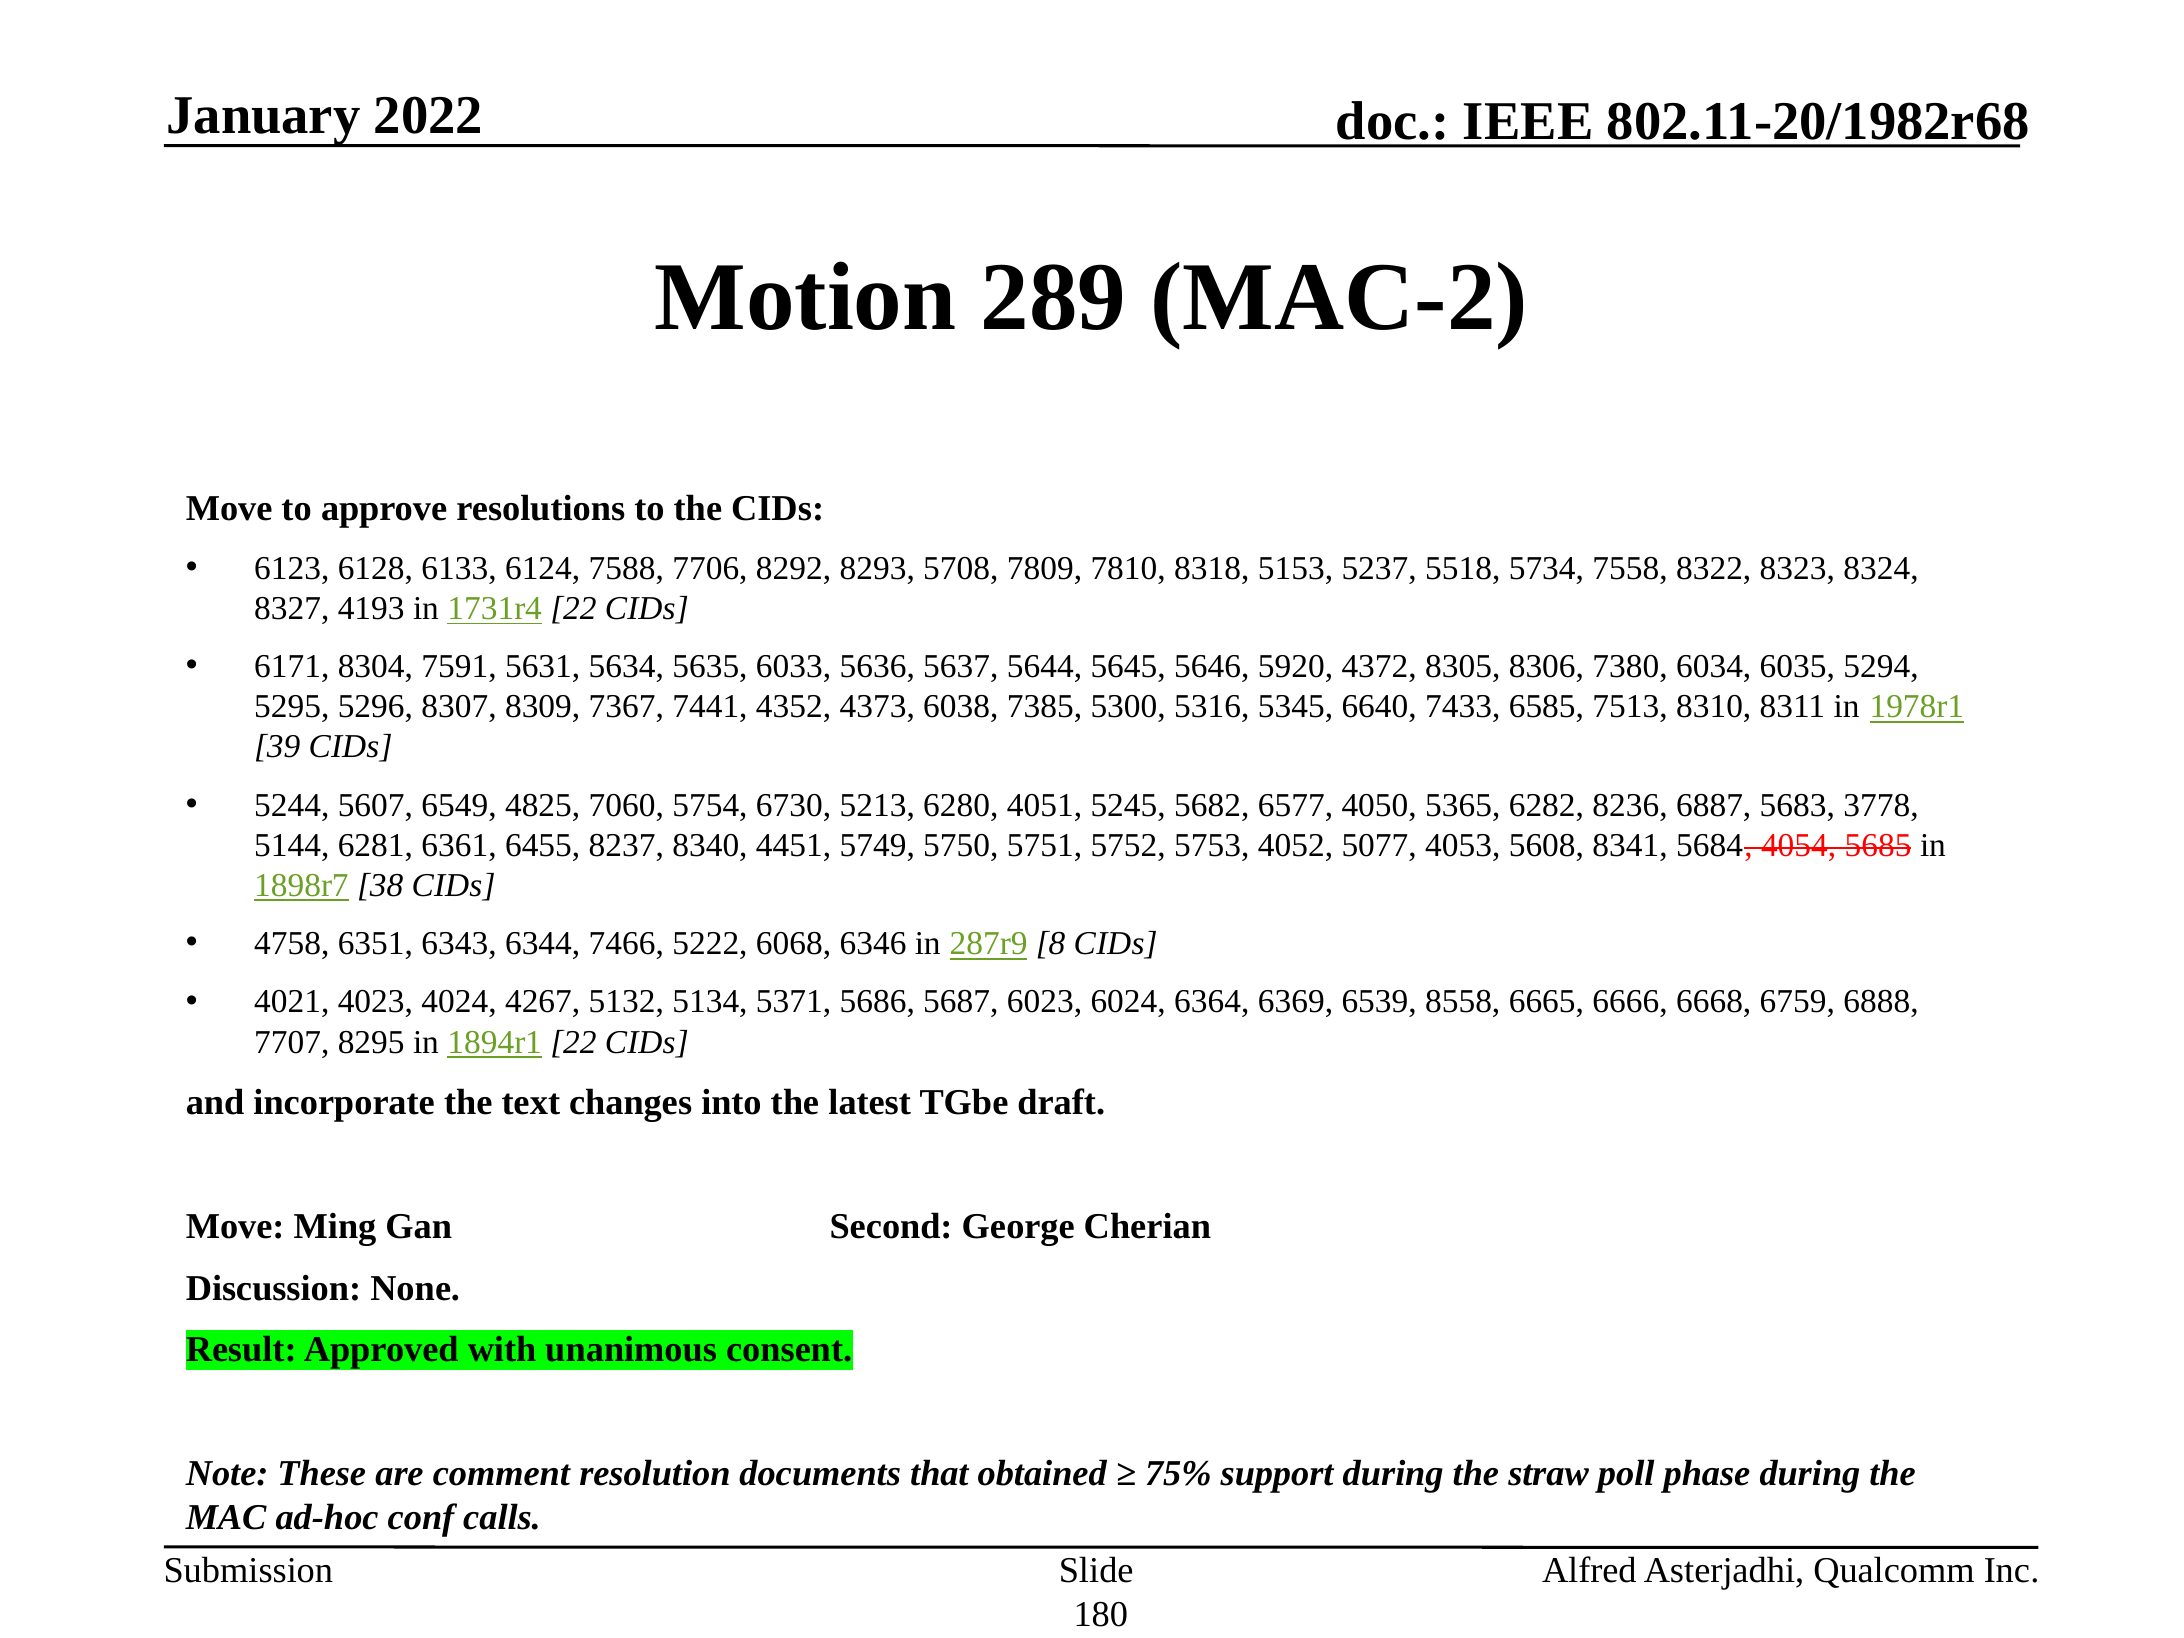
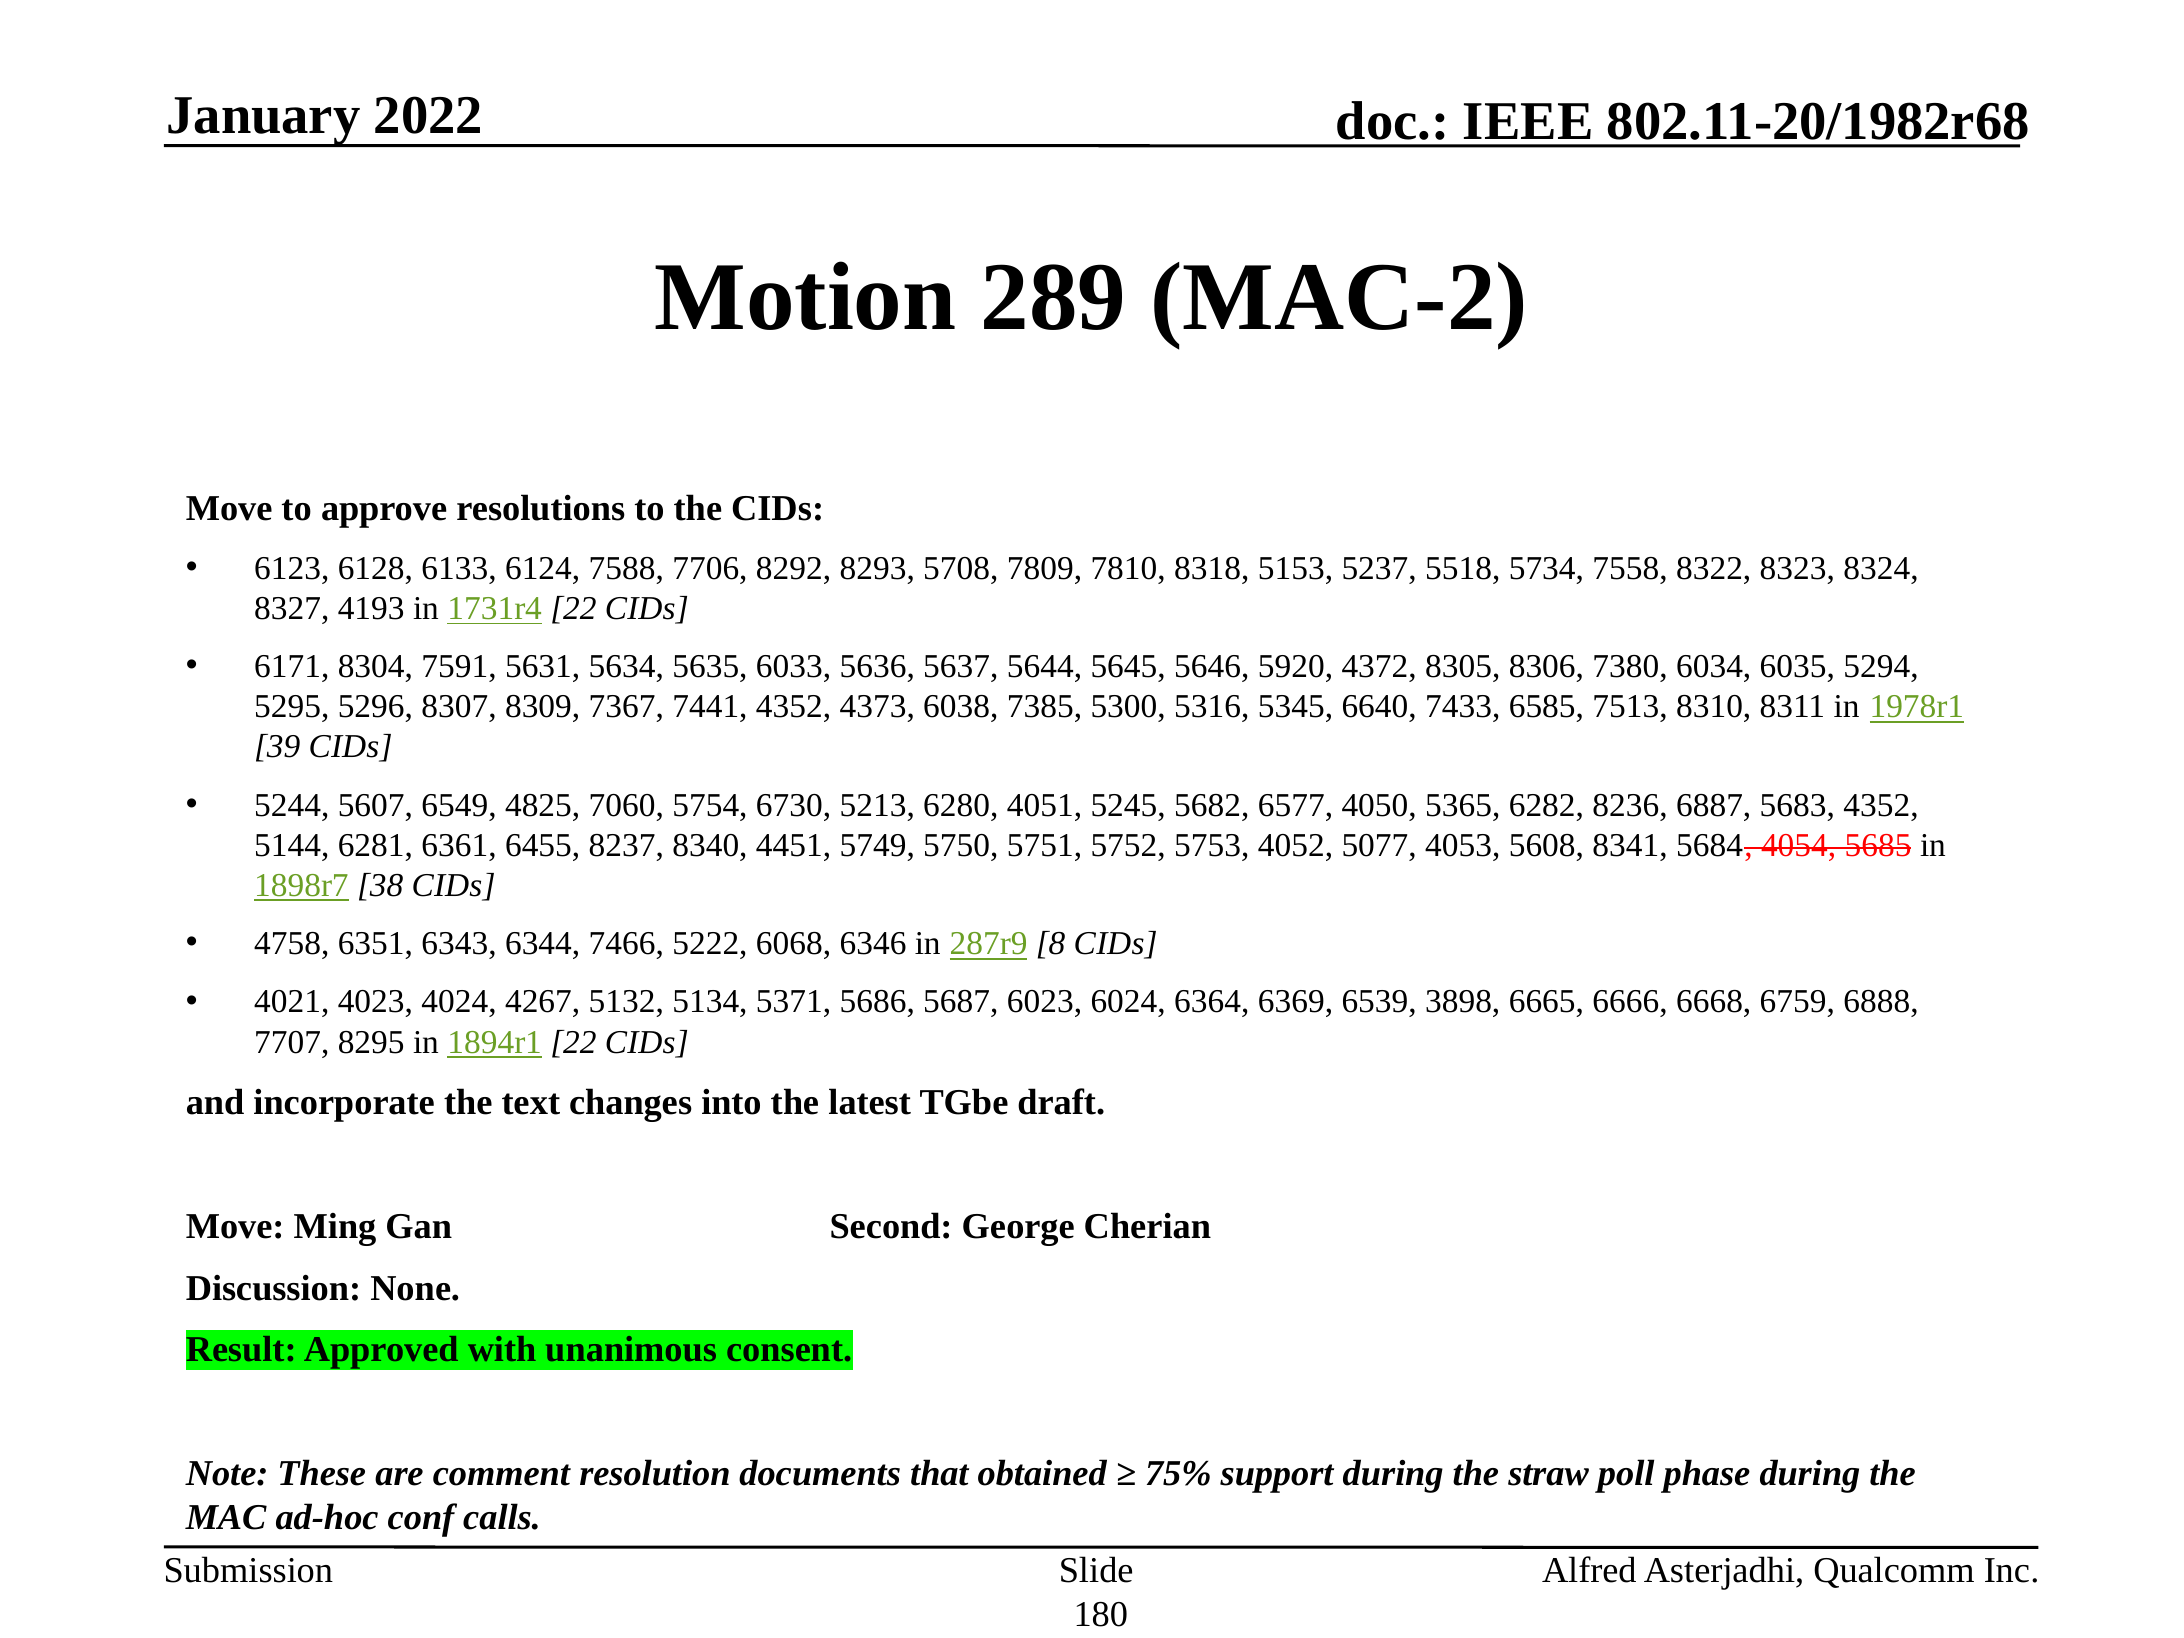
5683 3778: 3778 -> 4352 (1881, 805)
8558: 8558 -> 3898 (1463, 1002)
